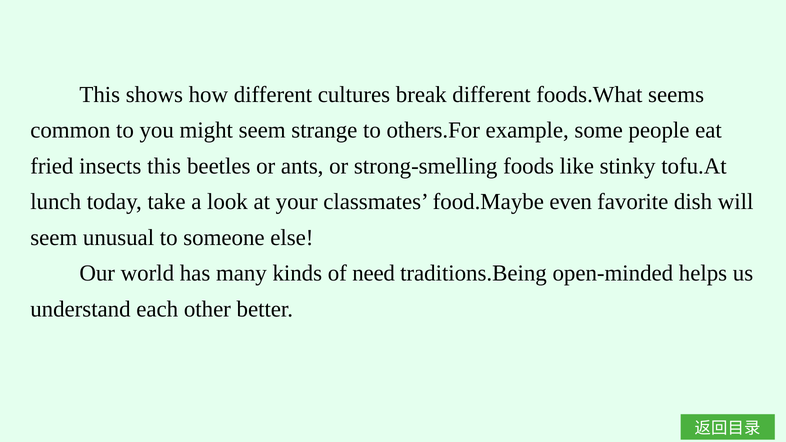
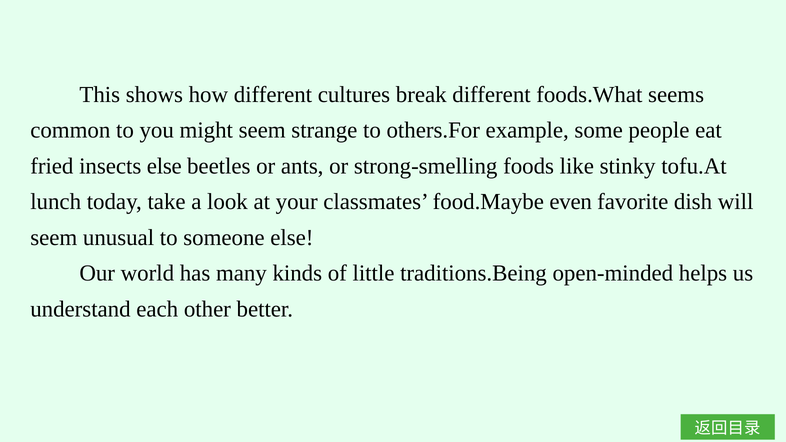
insects this: this -> else (164, 166)
need: need -> little (373, 273)
